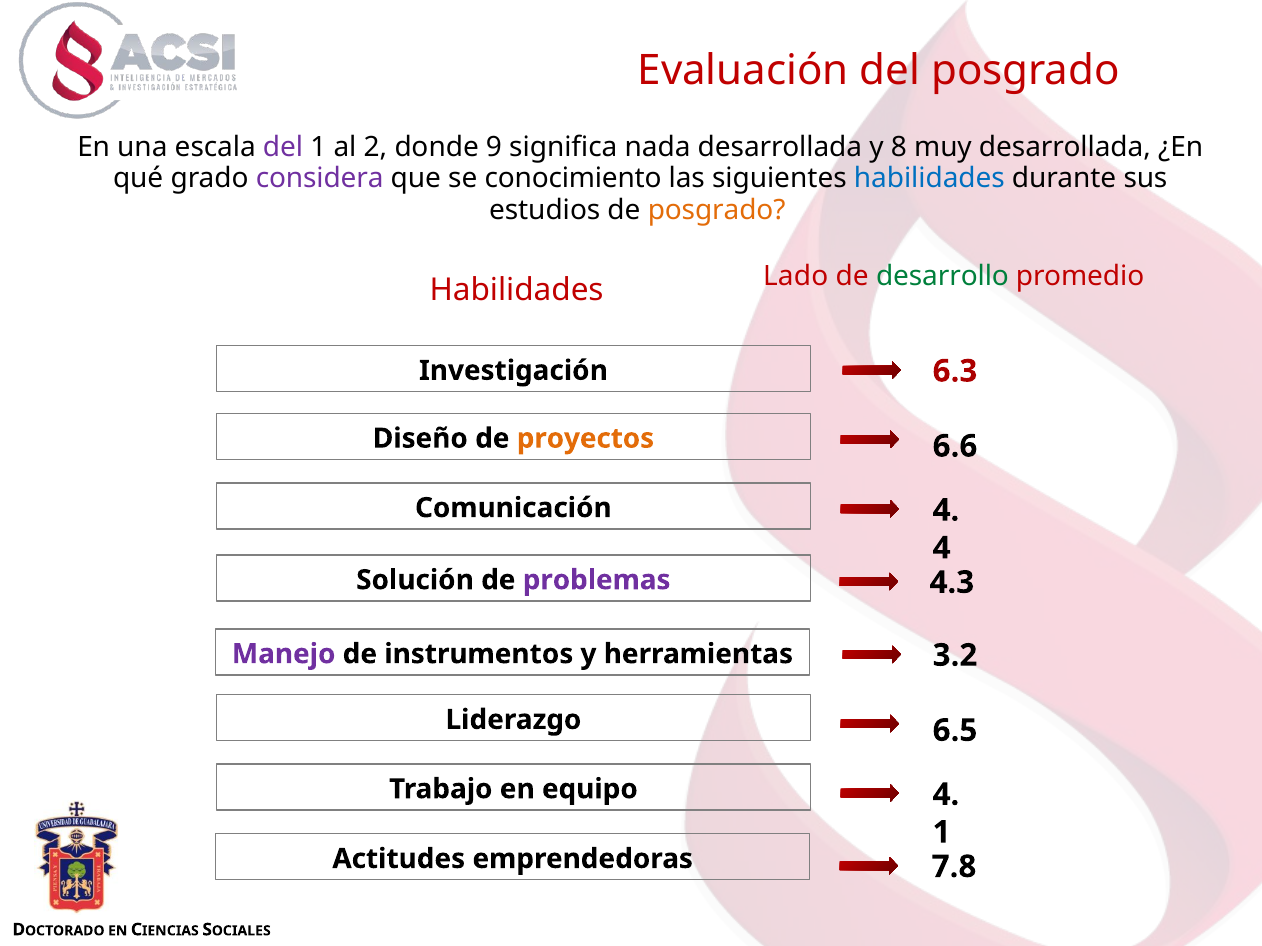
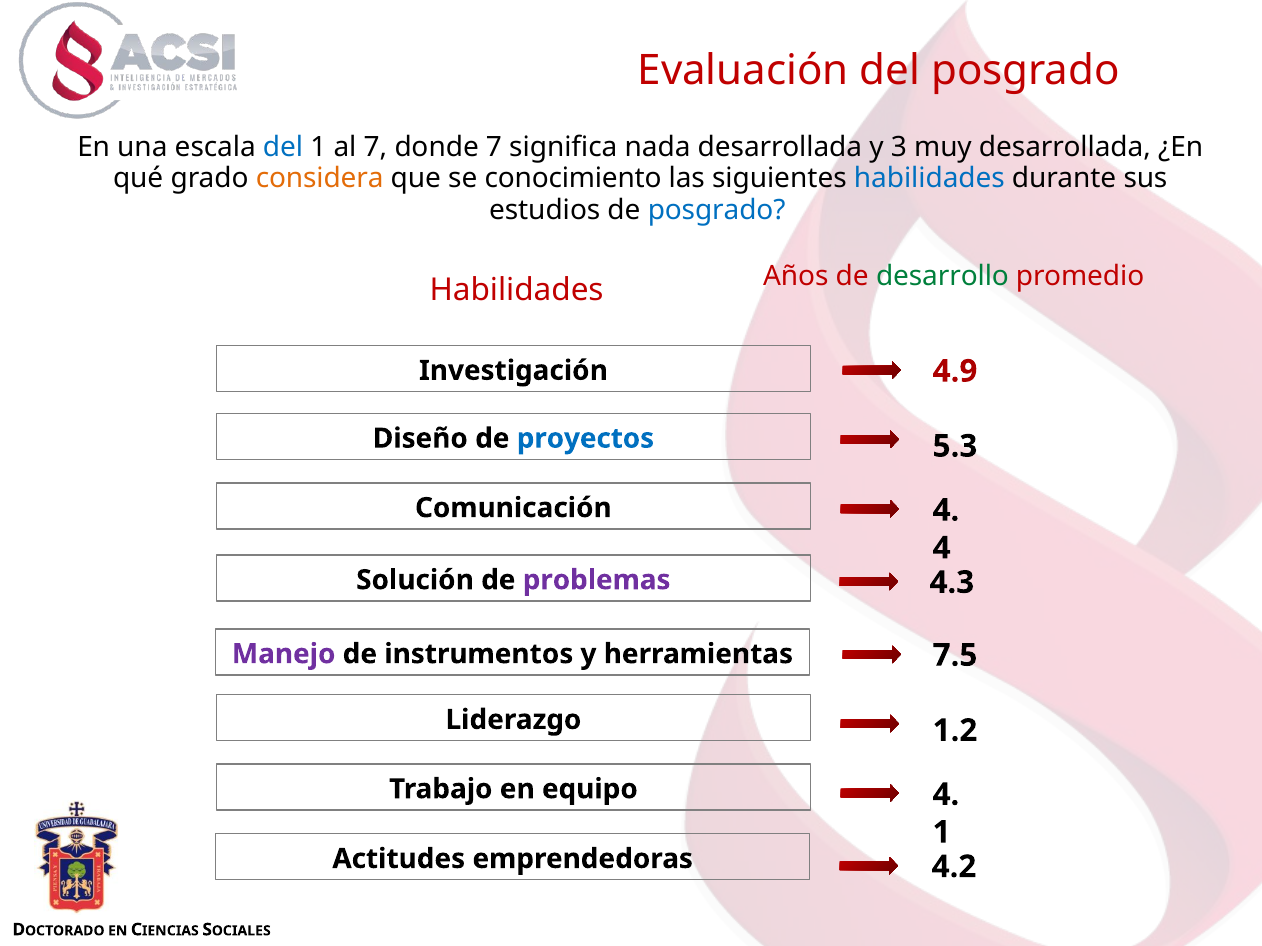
del colour: purple -> blue (283, 147)
al 2: 2 -> 7 (375, 147)
donde 9: 9 -> 7 (494, 147)
8: 8 -> 3 (899, 147)
considera colour: purple -> orange (320, 179)
posgrado colour: orange -> blue (717, 210)
Lado: Lado -> Años (796, 277)
6.3: 6.3 -> 4.9 (955, 371)
proyectos colour: orange -> blue (585, 439)
6.6: 6.6 -> 5.3 (955, 446)
3.2: 3.2 -> 7.5 (955, 656)
6.5: 6.5 -> 1.2 (955, 731)
7.8: 7.8 -> 4.2 (954, 867)
